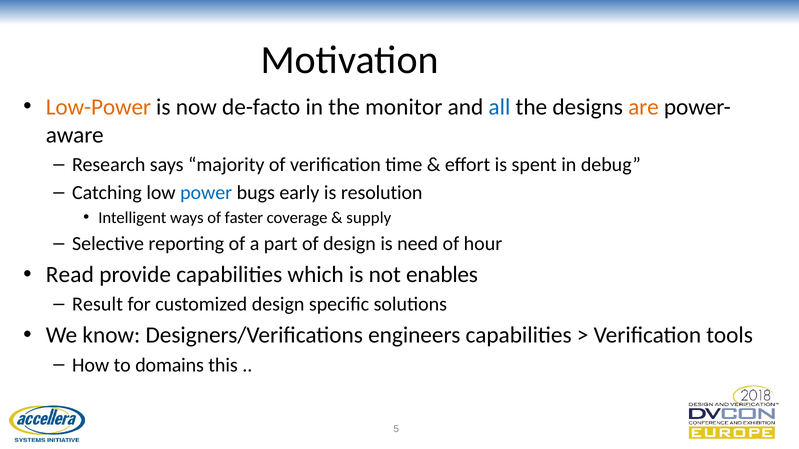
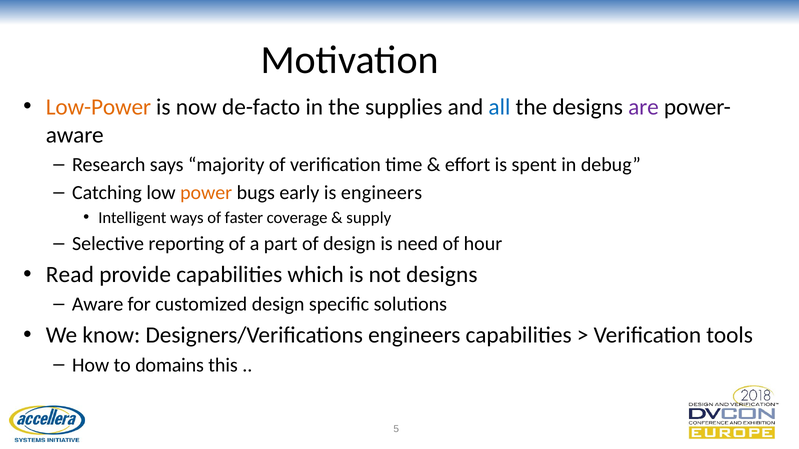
monitor: monitor -> supplies (404, 107)
are colour: orange -> purple (643, 107)
power colour: blue -> orange (206, 193)
is resolution: resolution -> engineers (382, 193)
not enables: enables -> designs (442, 275)
Result: Result -> Aware (98, 305)
